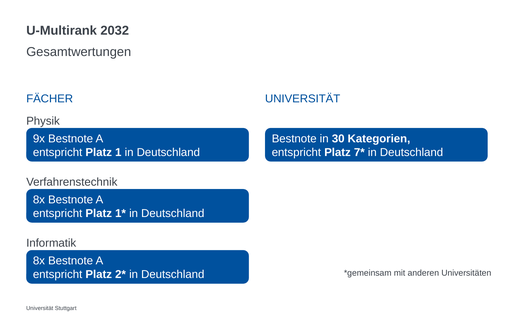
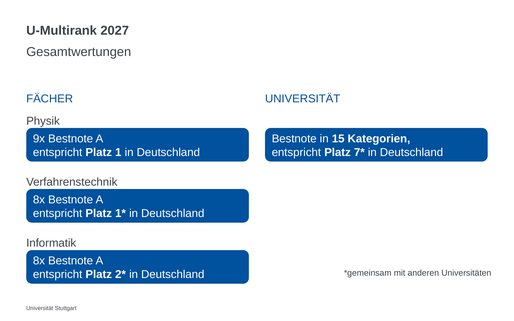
2032: 2032 -> 2027 (115, 31)
30: 30 -> 15 (338, 139)
